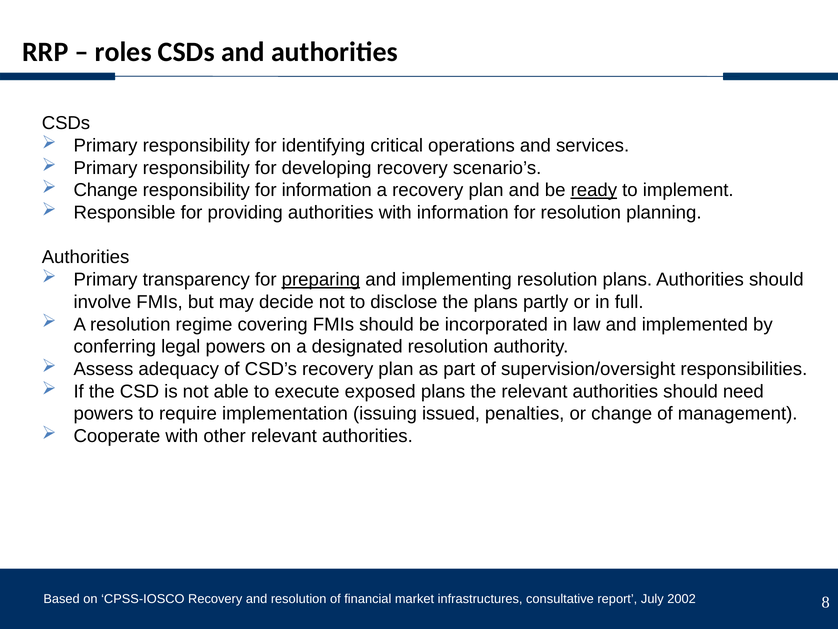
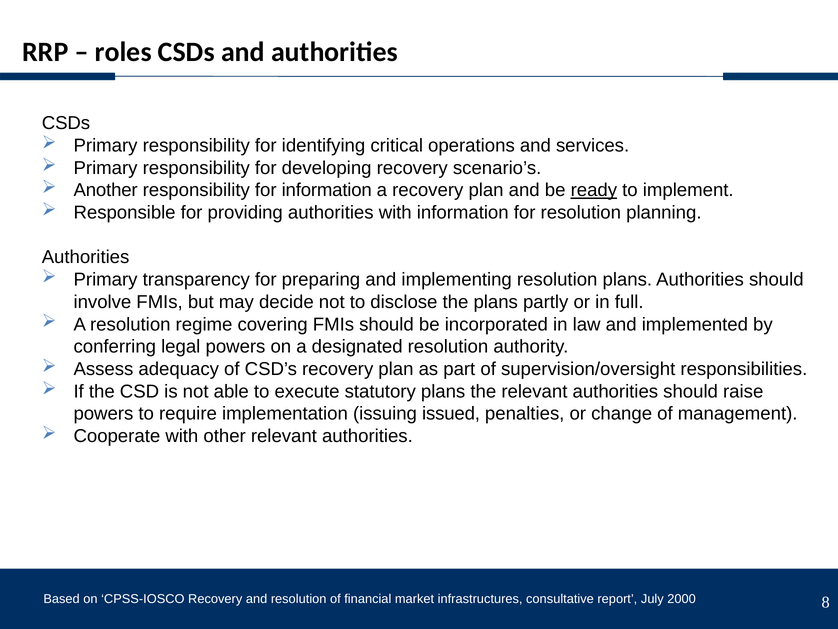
Change: Change -> Another (106, 190)
preparing underline: present -> none (321, 279)
exposed: exposed -> statutory (380, 391)
need: need -> raise (743, 391)
2002: 2002 -> 2000 (682, 598)
